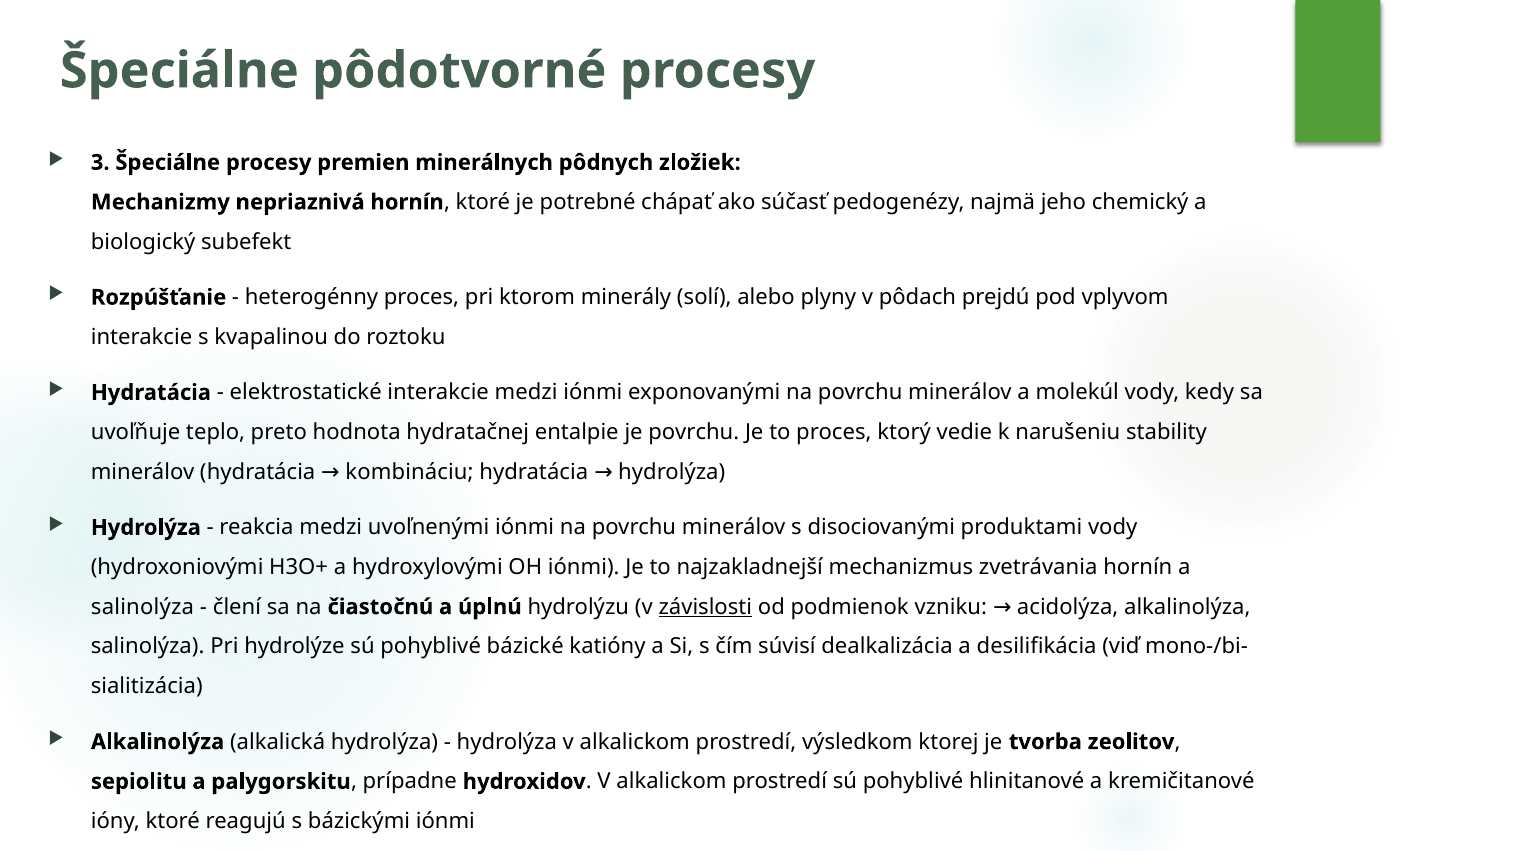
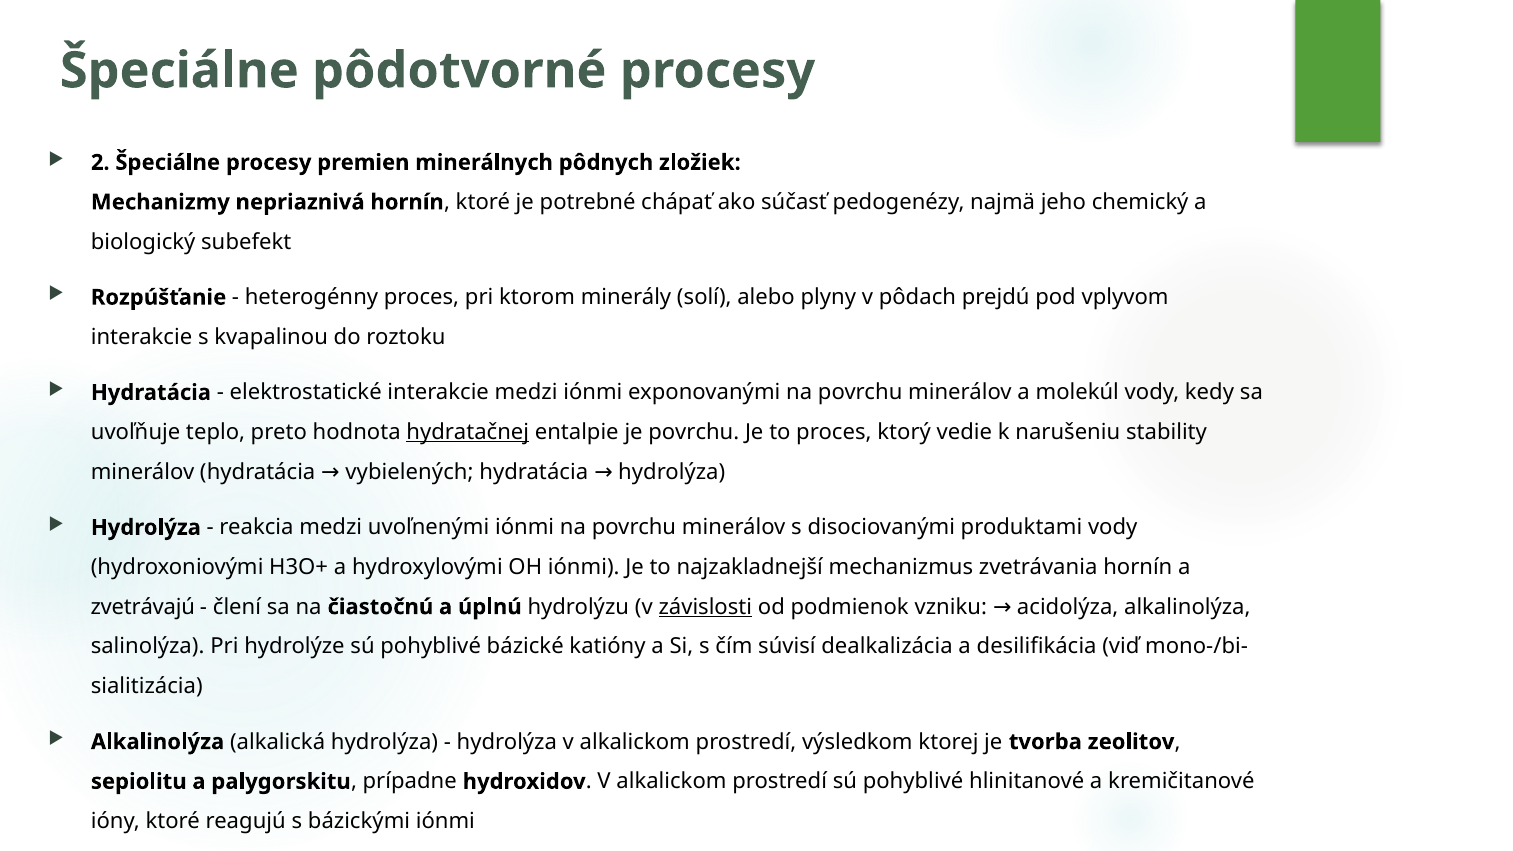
3: 3 -> 2 (100, 162)
hydratačnej underline: none -> present (468, 432)
kombináciu: kombináciu -> vybielených (410, 472)
salinolýza: salinolýza -> zvetrávajú (143, 607)
